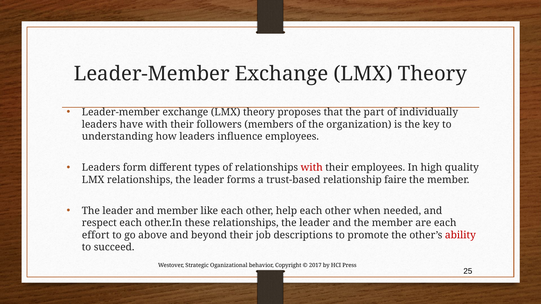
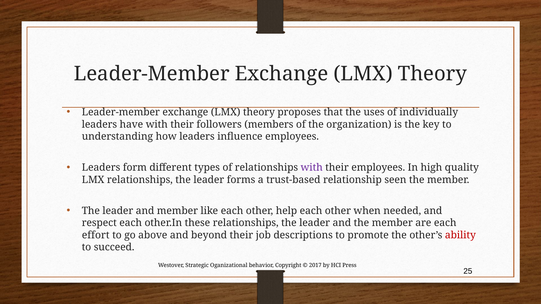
part: part -> uses (374, 112)
with colour: red -> purple (312, 168)
faire: faire -> seen (395, 180)
